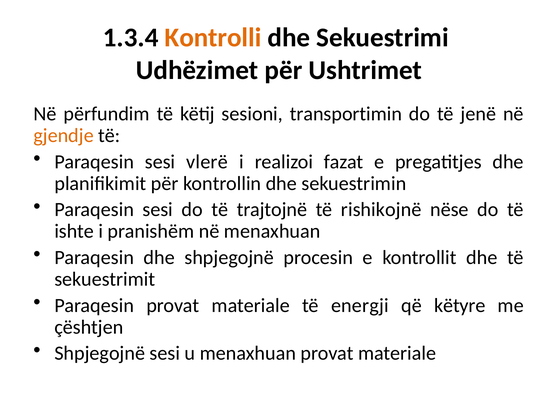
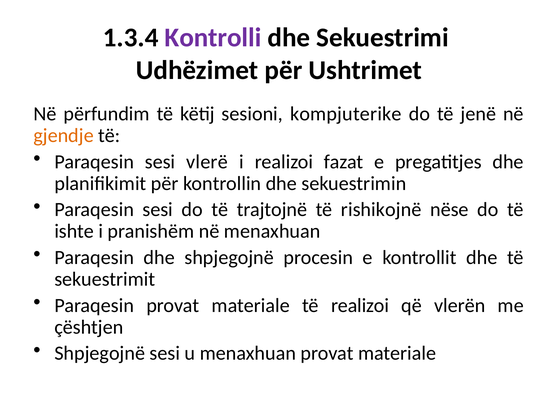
Kontrolli colour: orange -> purple (213, 38)
transportimin: transportimin -> kompjuterike (346, 114)
të energji: energji -> realizoi (360, 306)
këtyre: këtyre -> vlerën (460, 306)
